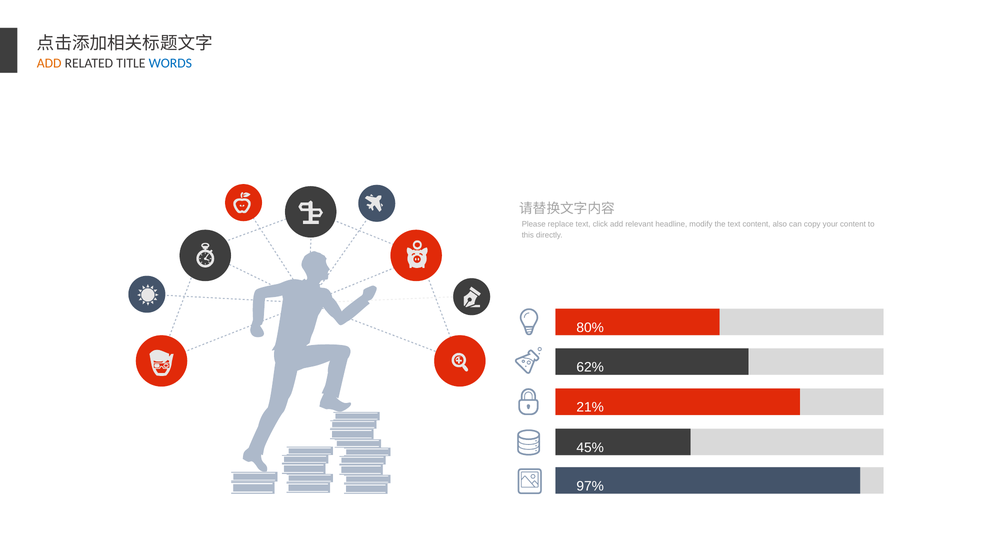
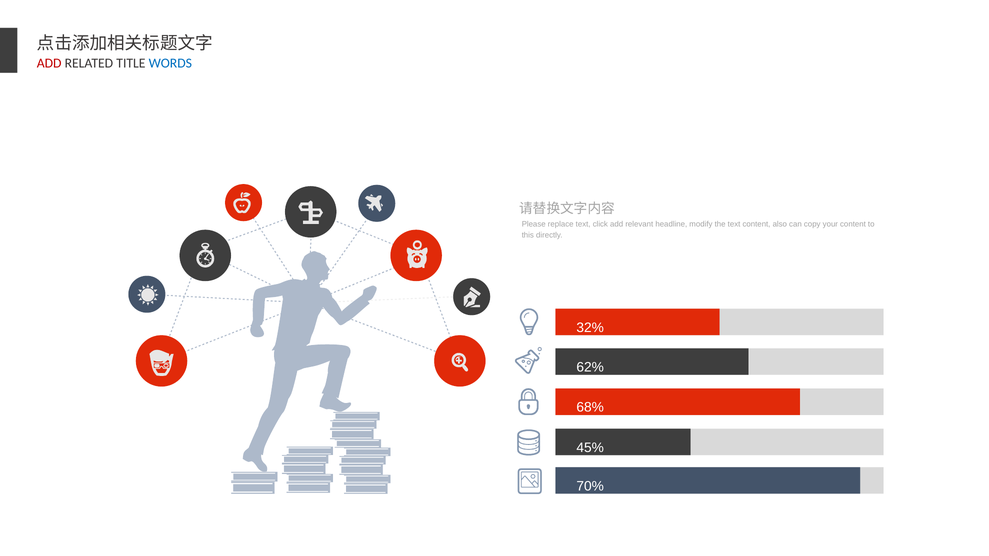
ADD colour: orange -> red (49, 63)
80%: 80% -> 32% (590, 328)
21%: 21% -> 68% (590, 408)
97%: 97% -> 70% (590, 486)
